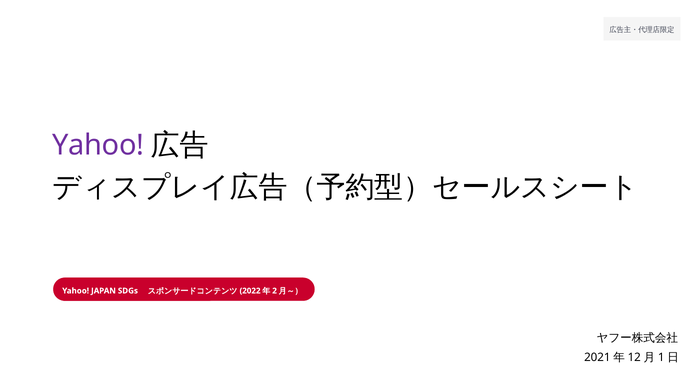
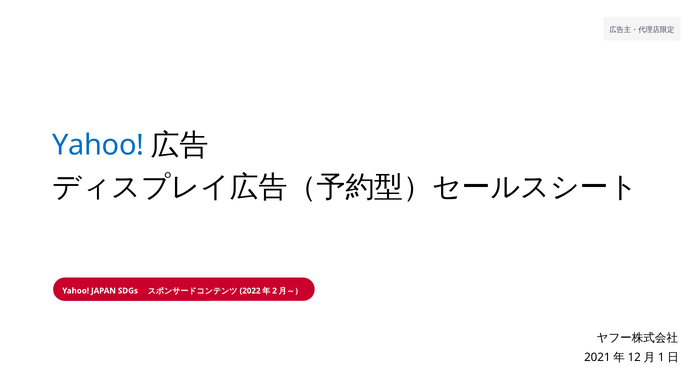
Yahoo colour: purple -> blue (98, 145)
